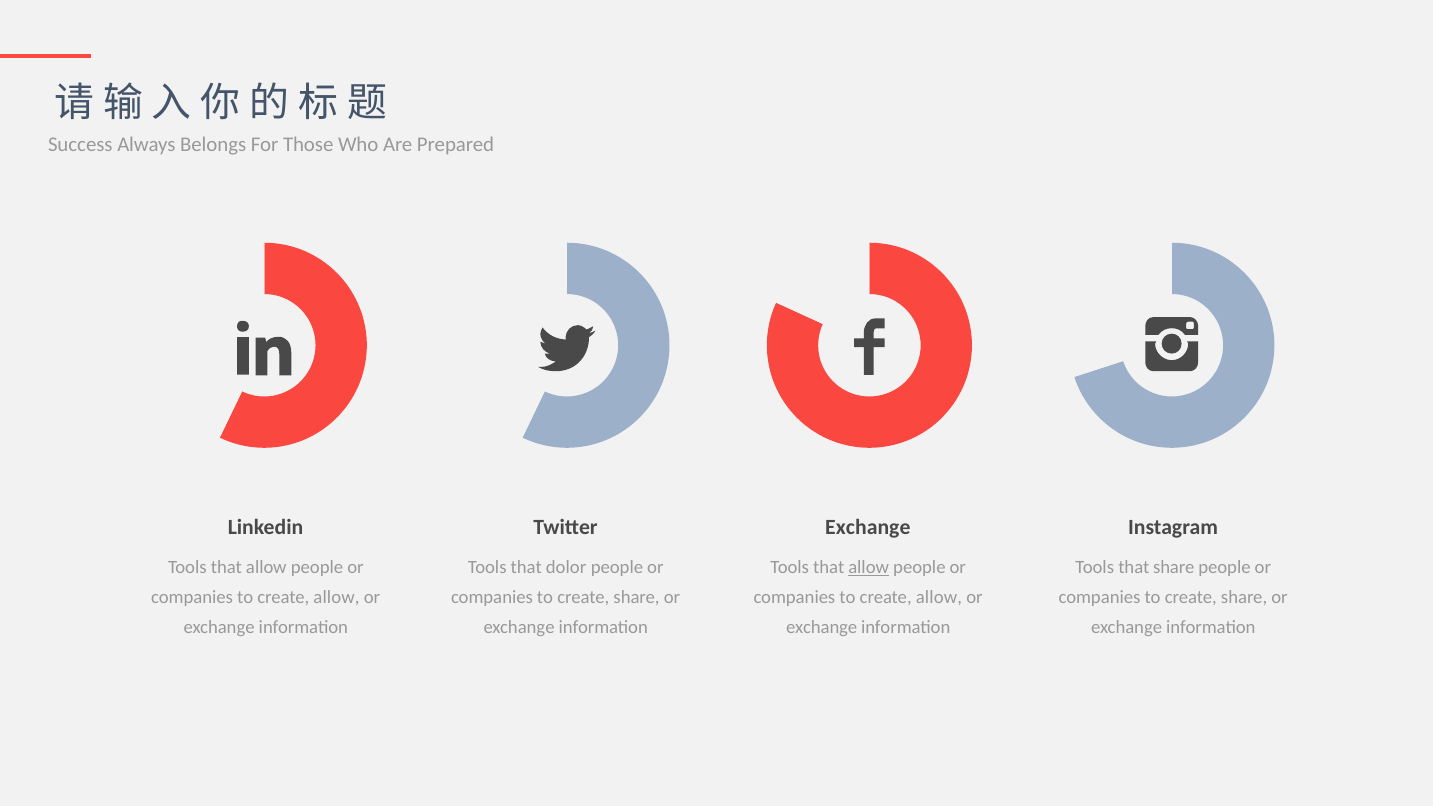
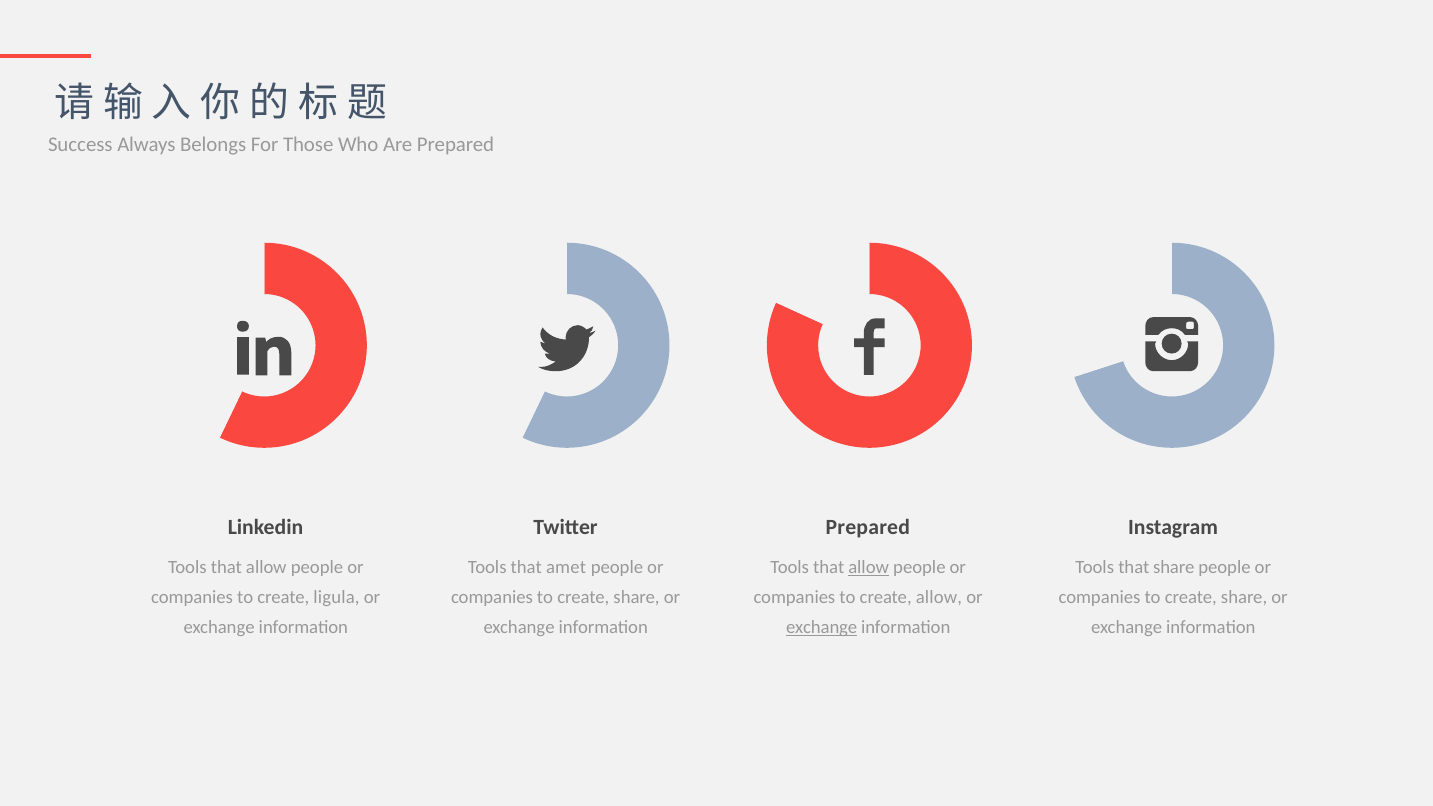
Exchange: Exchange -> Prepared (868, 528)
dolor: dolor -> amet (566, 568)
allow: allow -> ligula (337, 598)
exchange underline: none -> present (822, 628)
